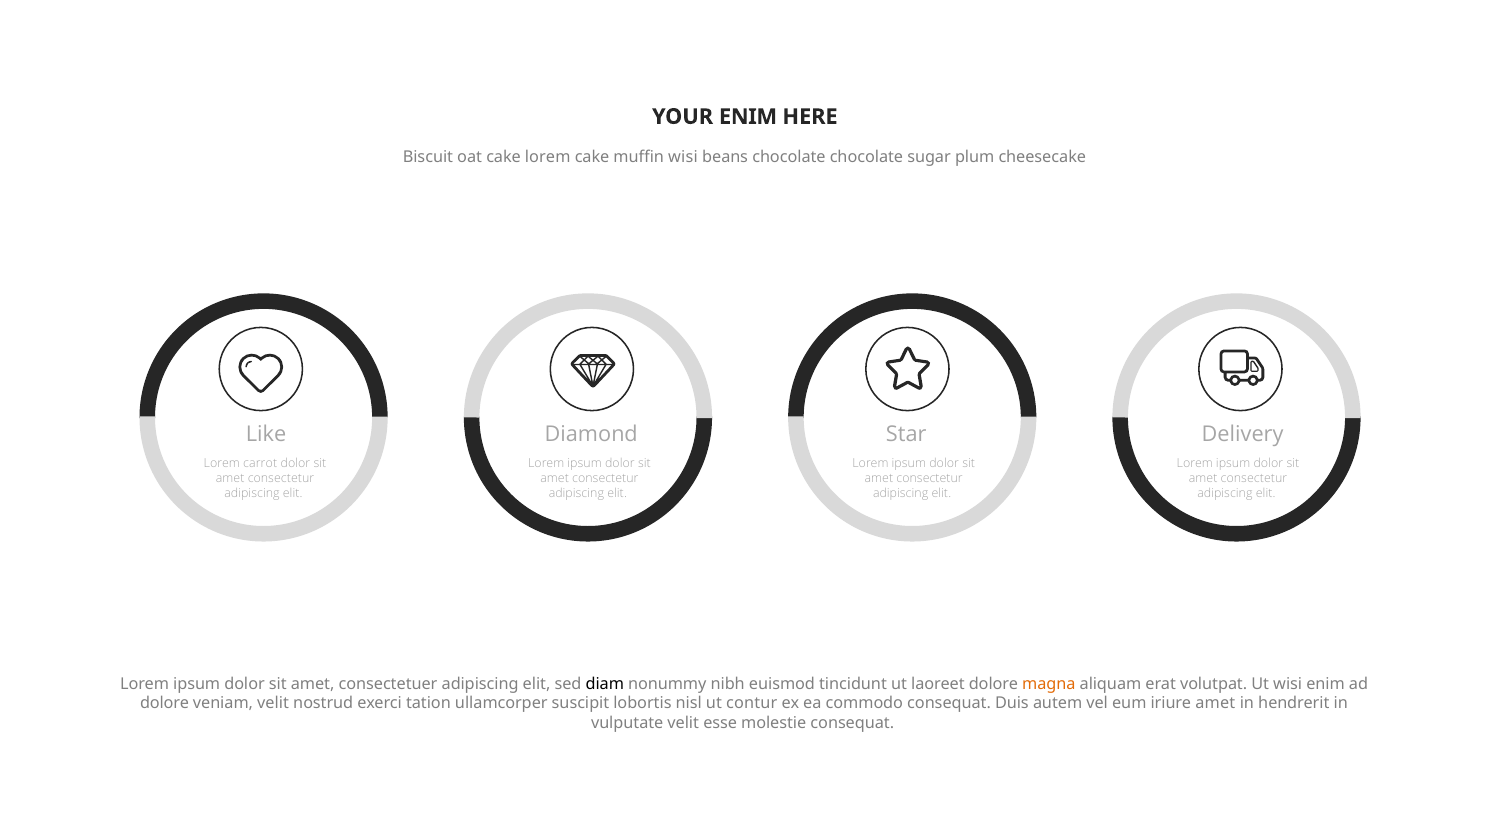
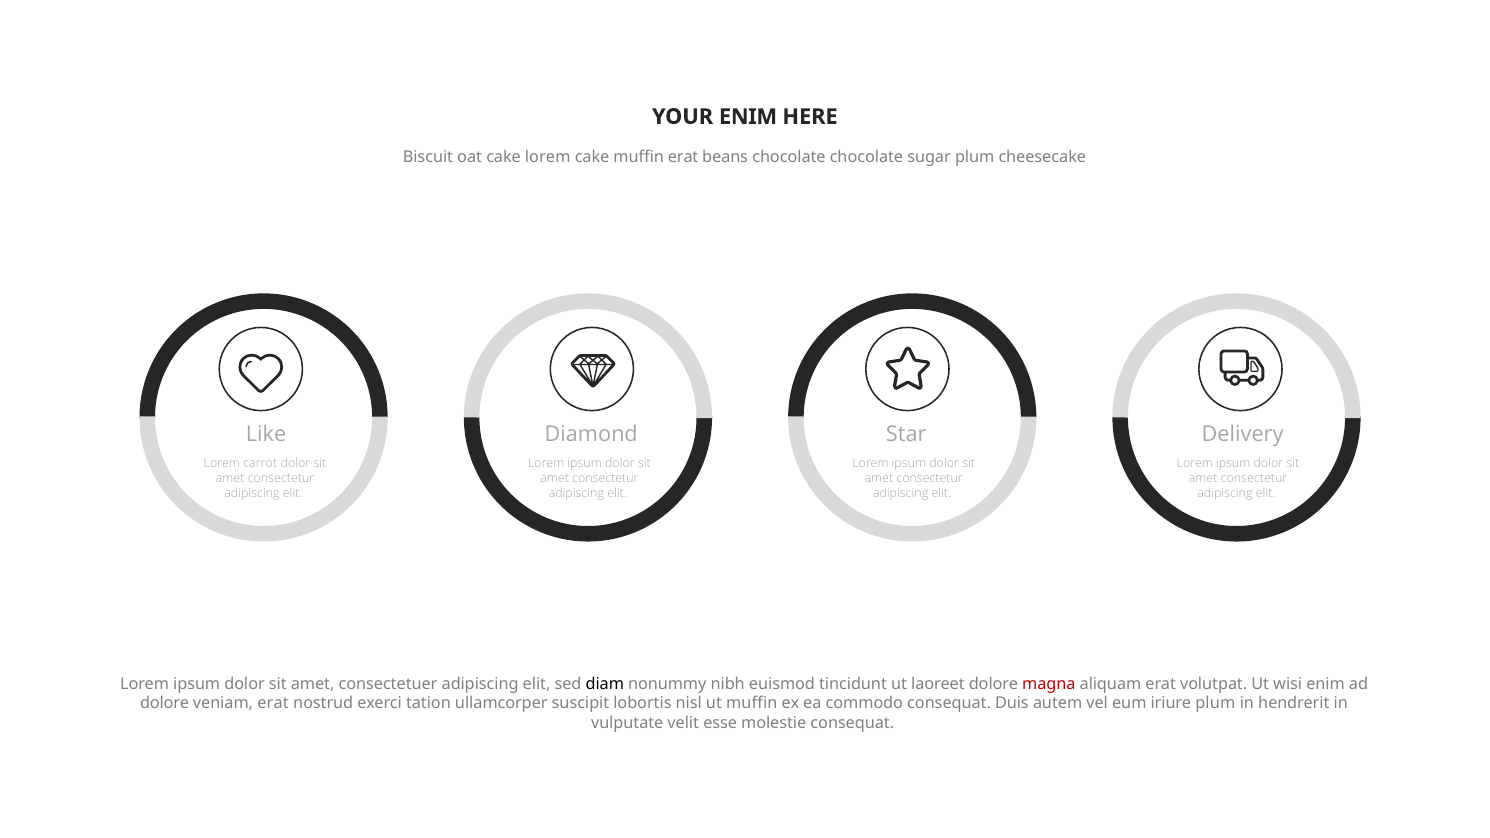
muffin wisi: wisi -> erat (683, 157)
magna colour: orange -> red (1049, 684)
veniam velit: velit -> erat (273, 704)
ut contur: contur -> muffin (752, 704)
iriure amet: amet -> plum (1215, 704)
